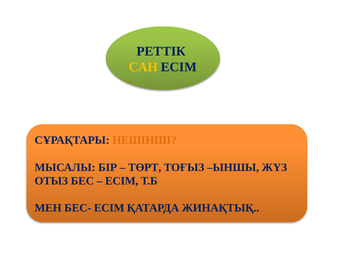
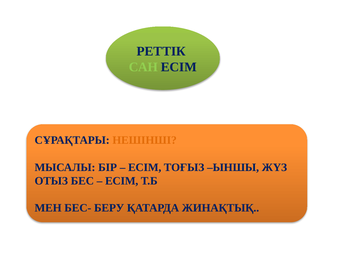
САН colour: yellow -> light green (143, 67)
ТӨРТ: ТӨРТ -> ЕСІМ (145, 167)
БЕС- ЕСІМ: ЕСІМ -> БЕРУ (109, 208)
